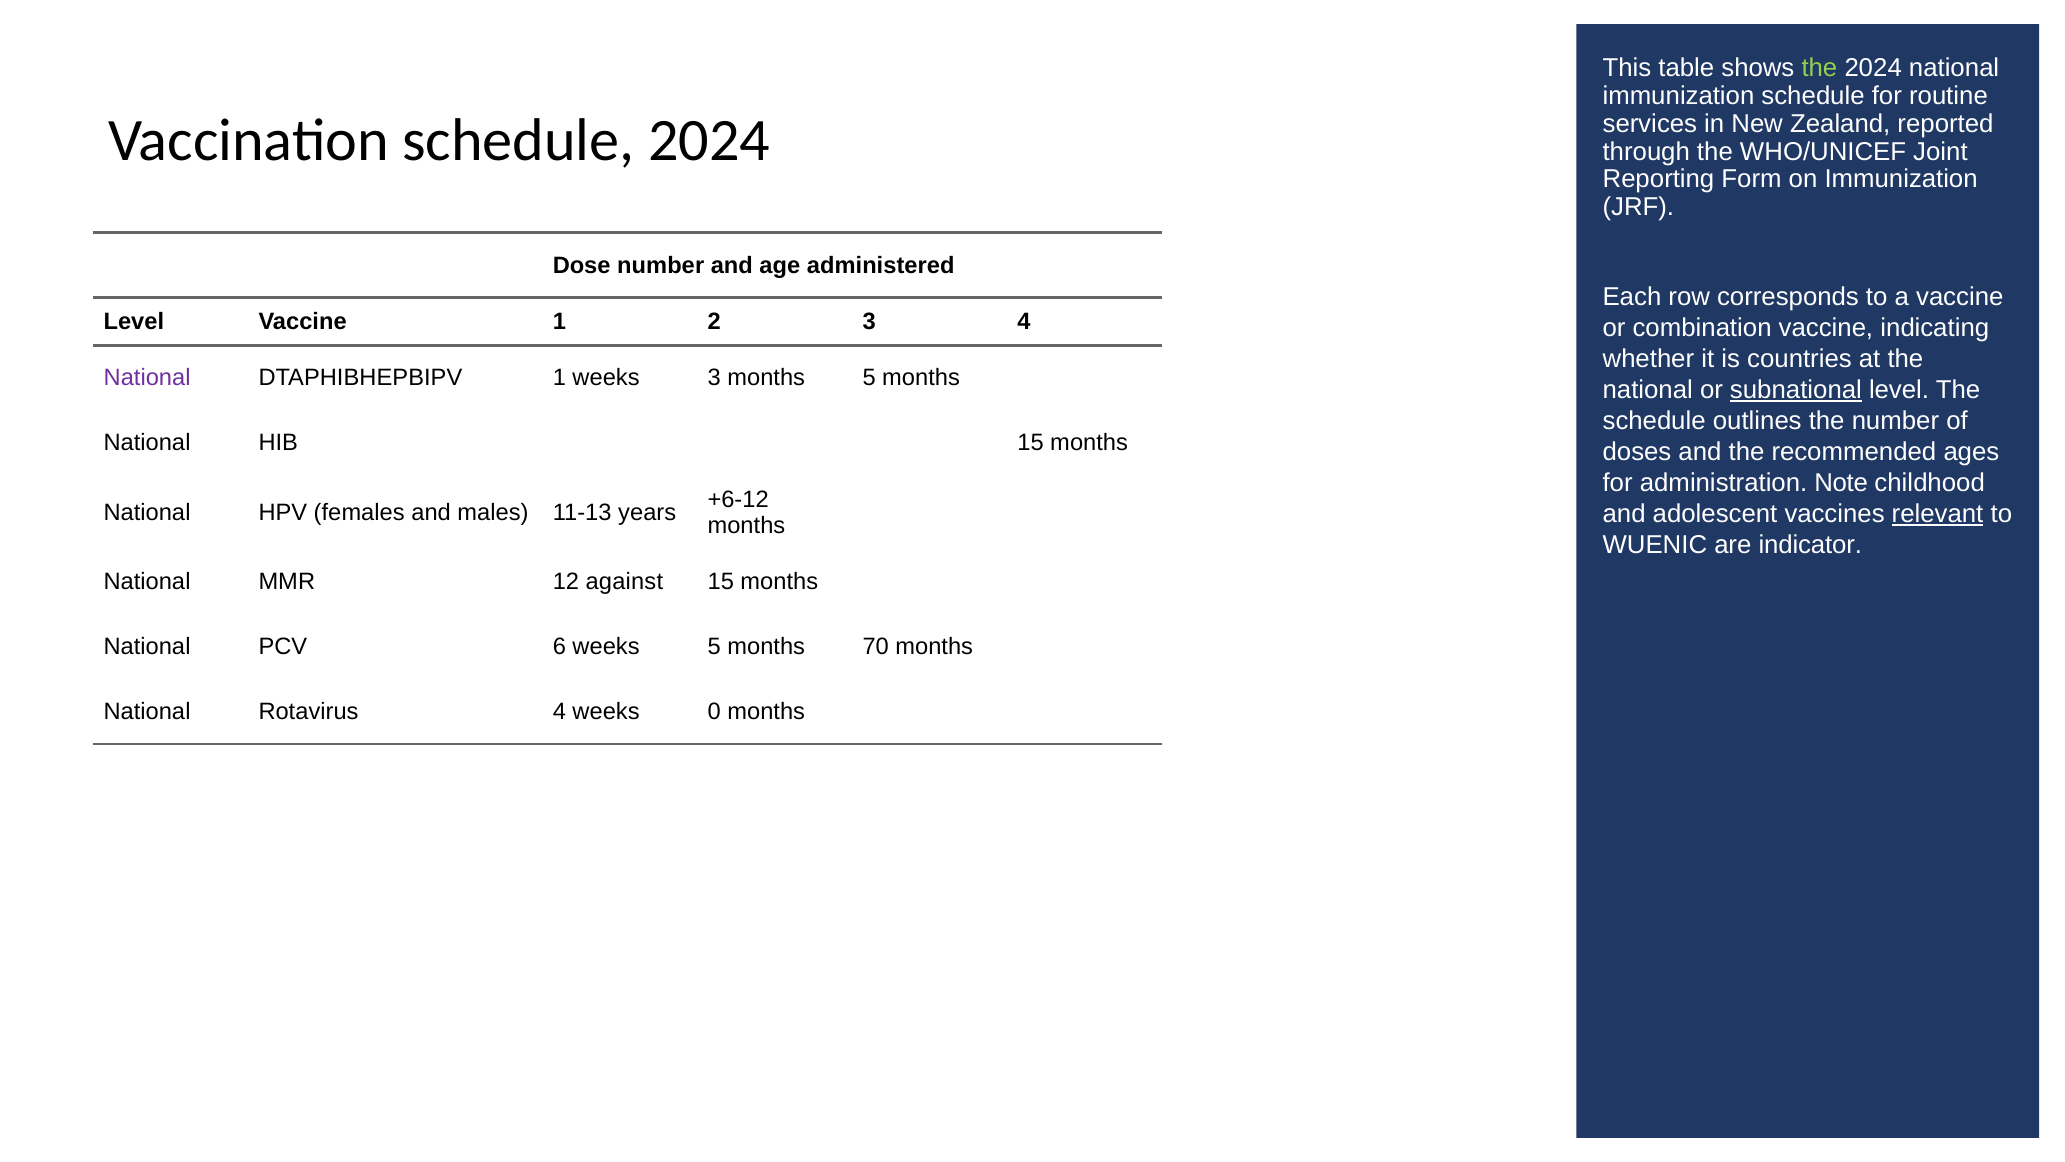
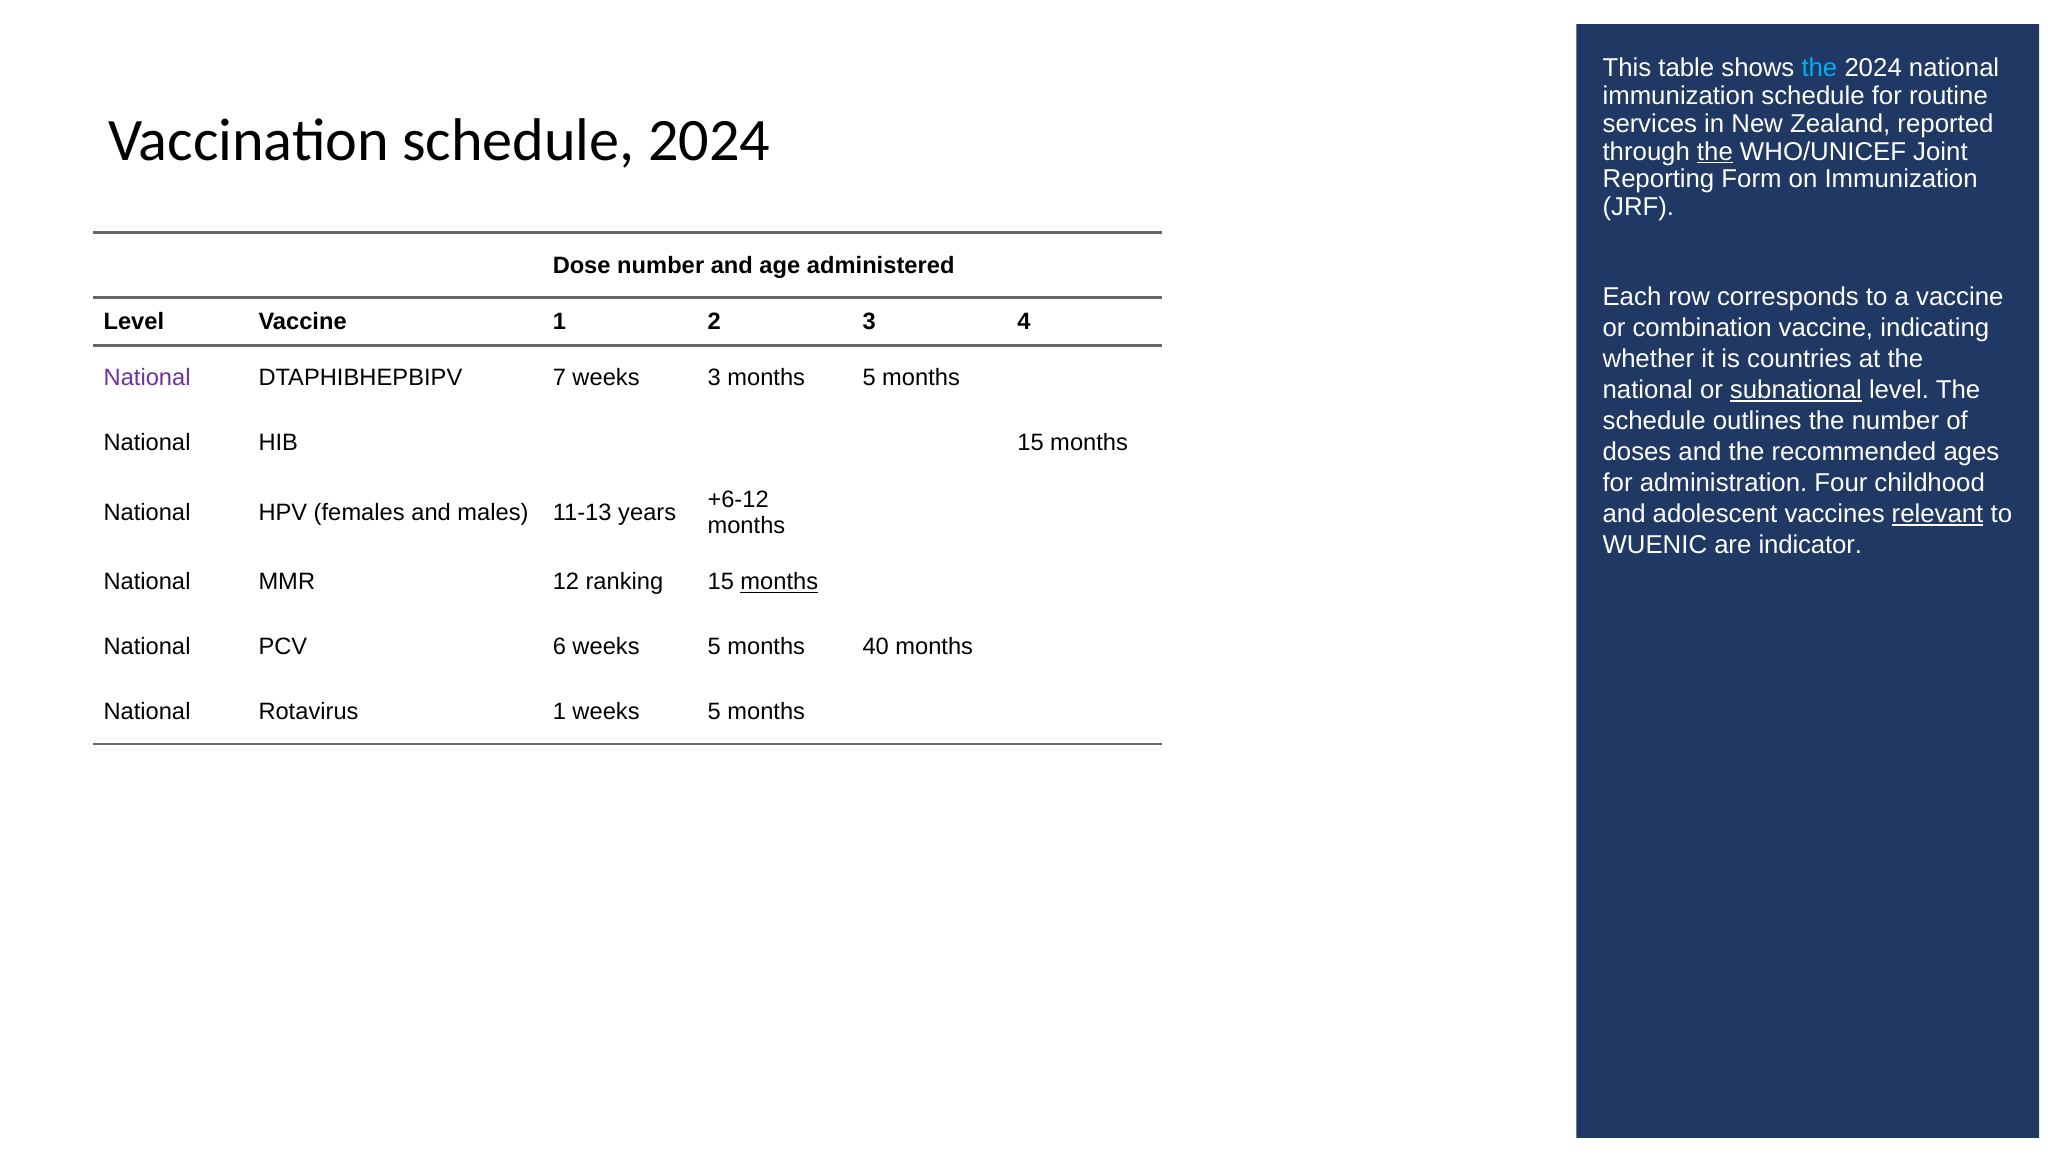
the colour: light green -> light blue (1819, 68)
the underline: none -> present (1715, 151)
DTAPHIBHEPBIPV 1: 1 -> 7 (559, 378)
Note: Note -> Four (1841, 483)
against: against -> ranking (624, 582)
months underline: none -> present (779, 582)
70: 70 -> 40 (876, 647)
Rotavirus 4: 4 -> 1 (559, 712)
0: 0 -> 5 (714, 712)
